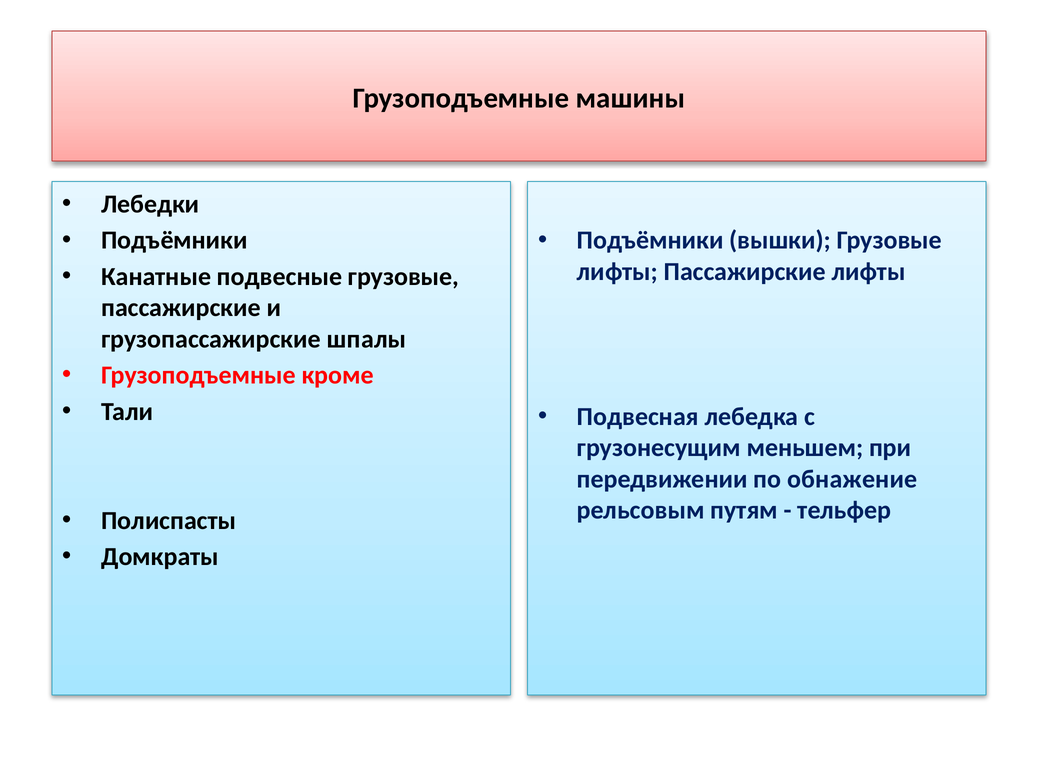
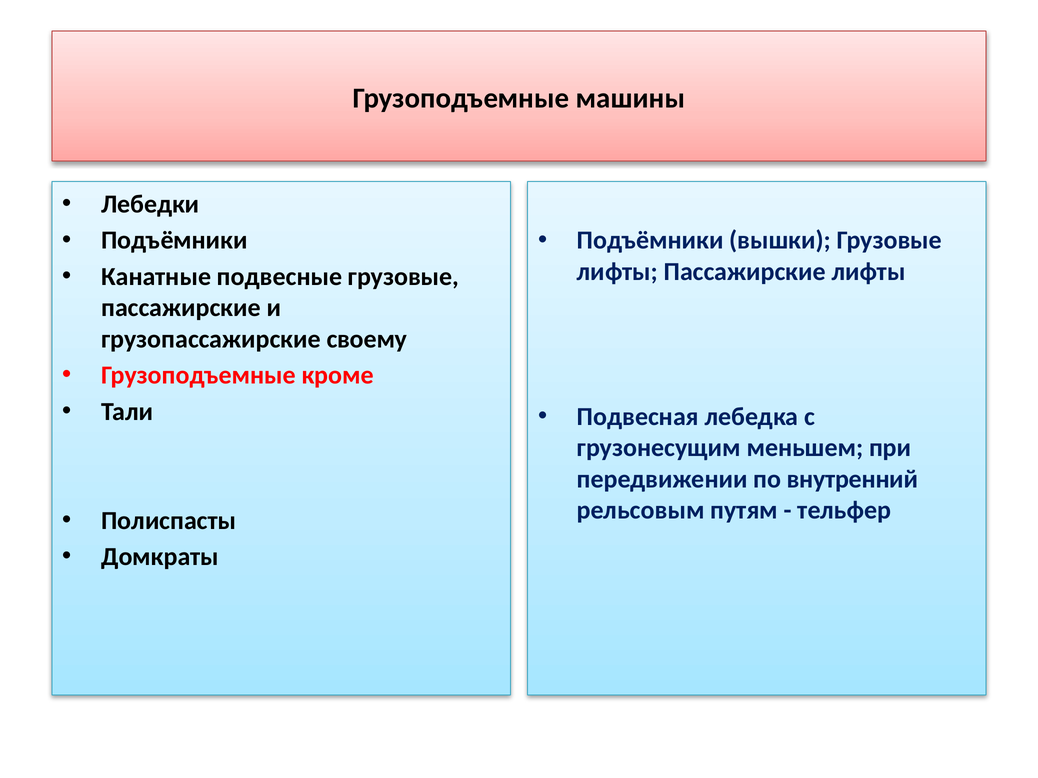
шпалы: шпалы -> своему (367, 339)
обнажение: обнажение -> внутренний (852, 479)
